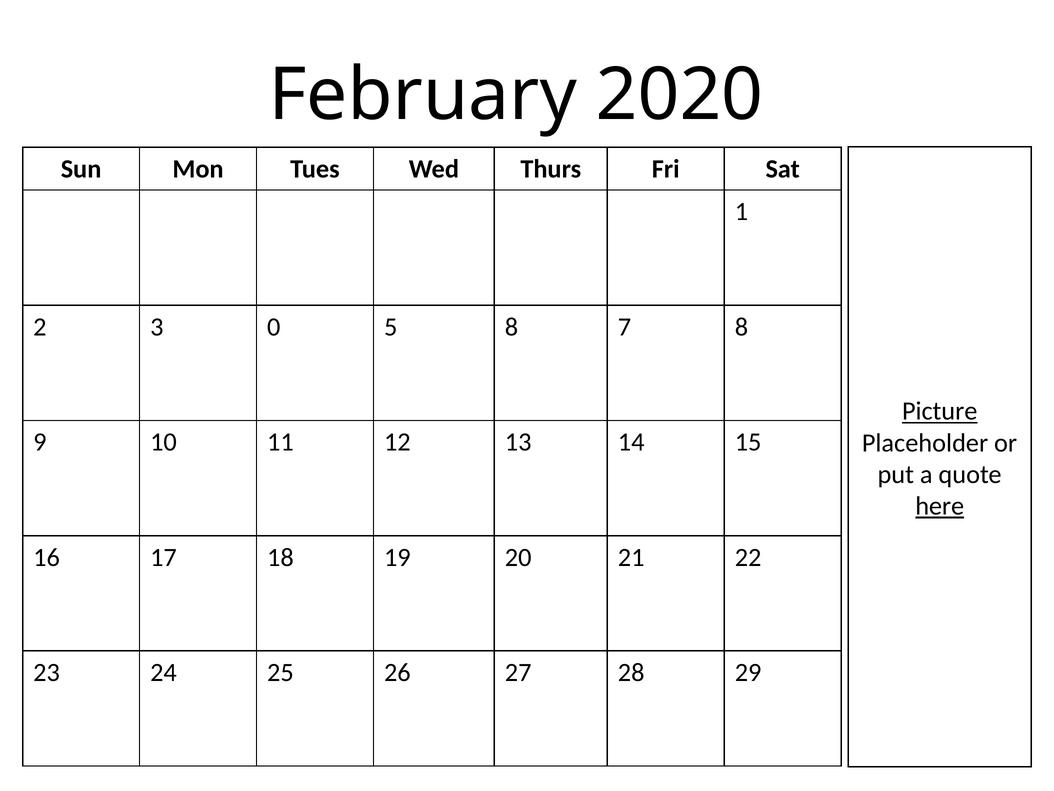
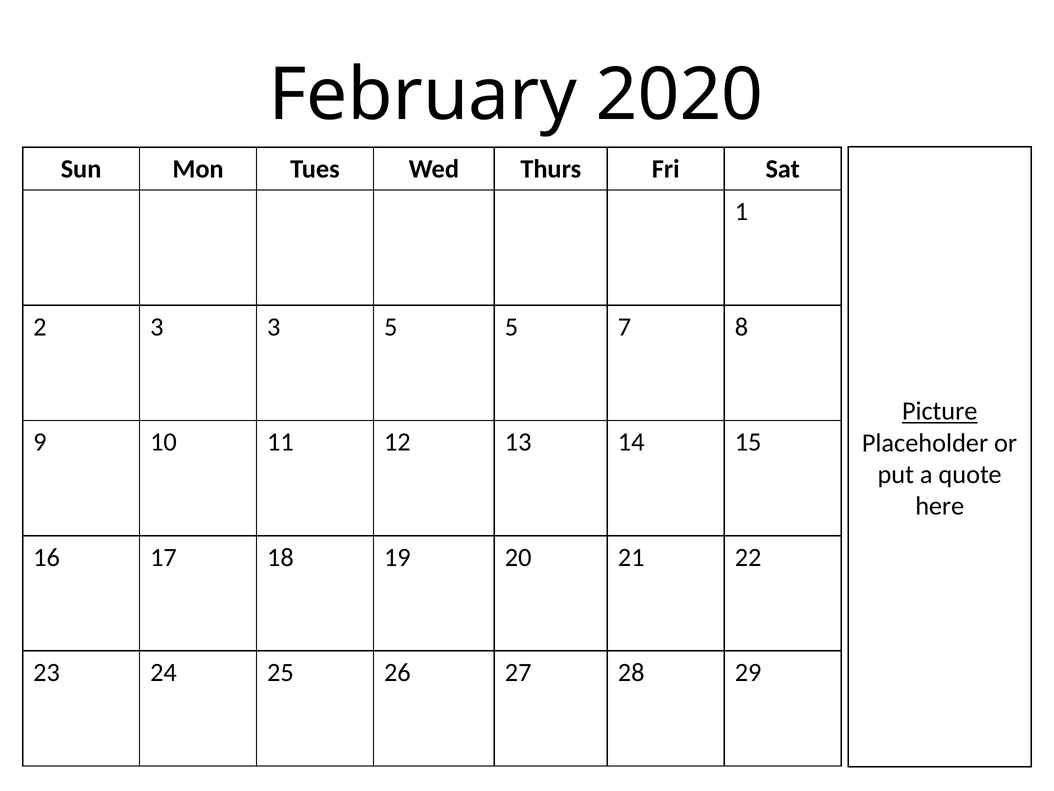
3 0: 0 -> 3 (274, 327)
5 8: 8 -> 5 (512, 327)
here underline: present -> none (940, 506)
